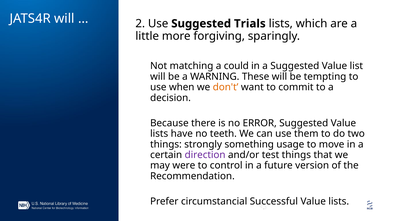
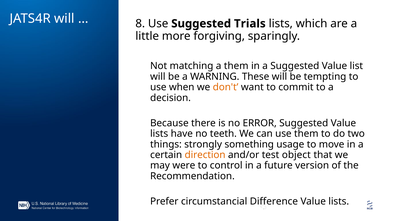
2: 2 -> 8 (140, 24)
a could: could -> them (236, 66)
direction colour: purple -> orange (205, 155)
test things: things -> object (296, 155)
Successful: Successful -> Difference (274, 201)
